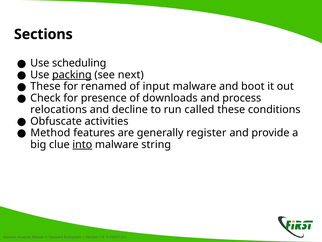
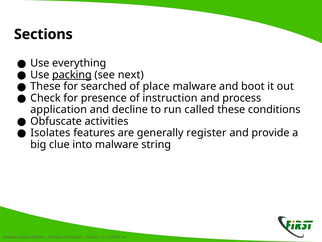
scheduling: scheduling -> everything (79, 63)
renamed: renamed -> searched (104, 86)
input: input -> place (156, 86)
downloads: downloads -> instruction (170, 98)
relocations: relocations -> application (59, 109)
Method: Method -> Isolates (50, 133)
into underline: present -> none (82, 144)
